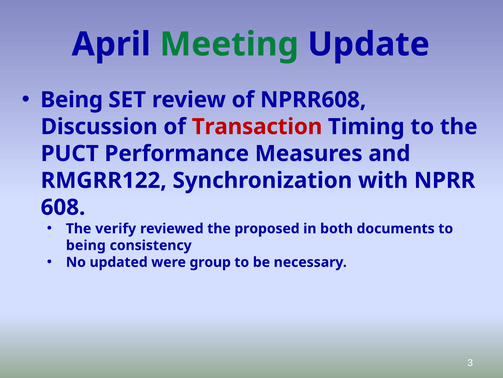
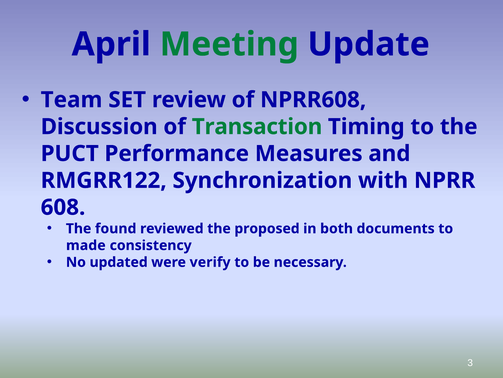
Being: Being -> Team (72, 100)
Transaction colour: red -> green (257, 126)
verify: verify -> found (116, 228)
being: being -> made (86, 245)
group: group -> verify (210, 262)
